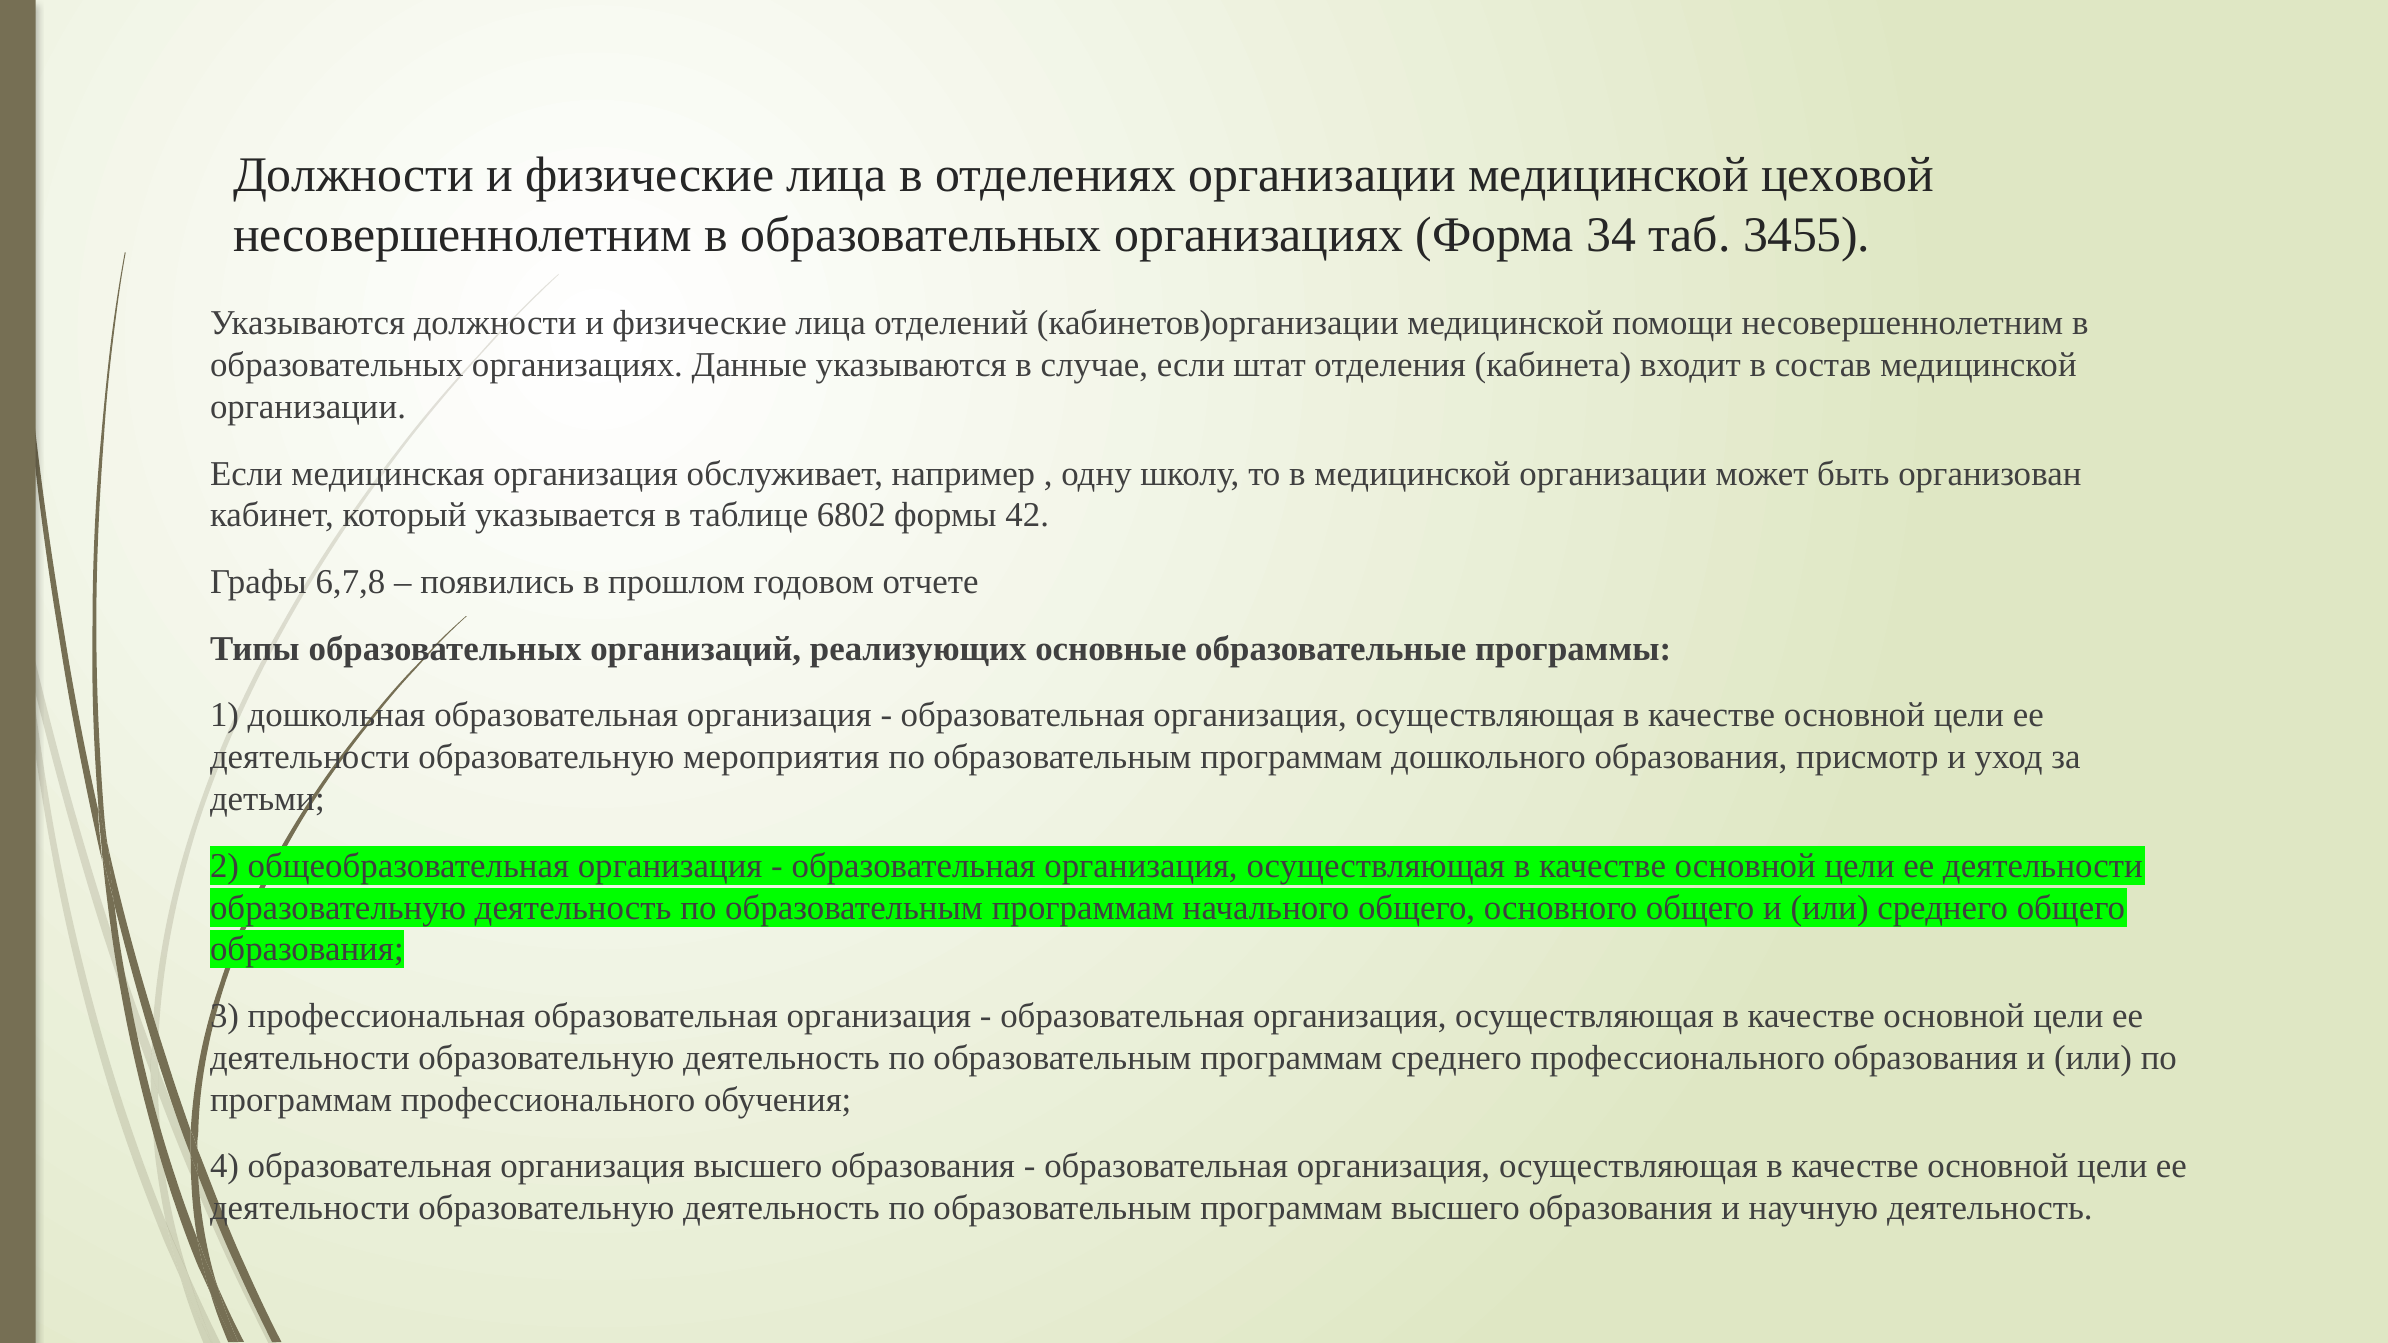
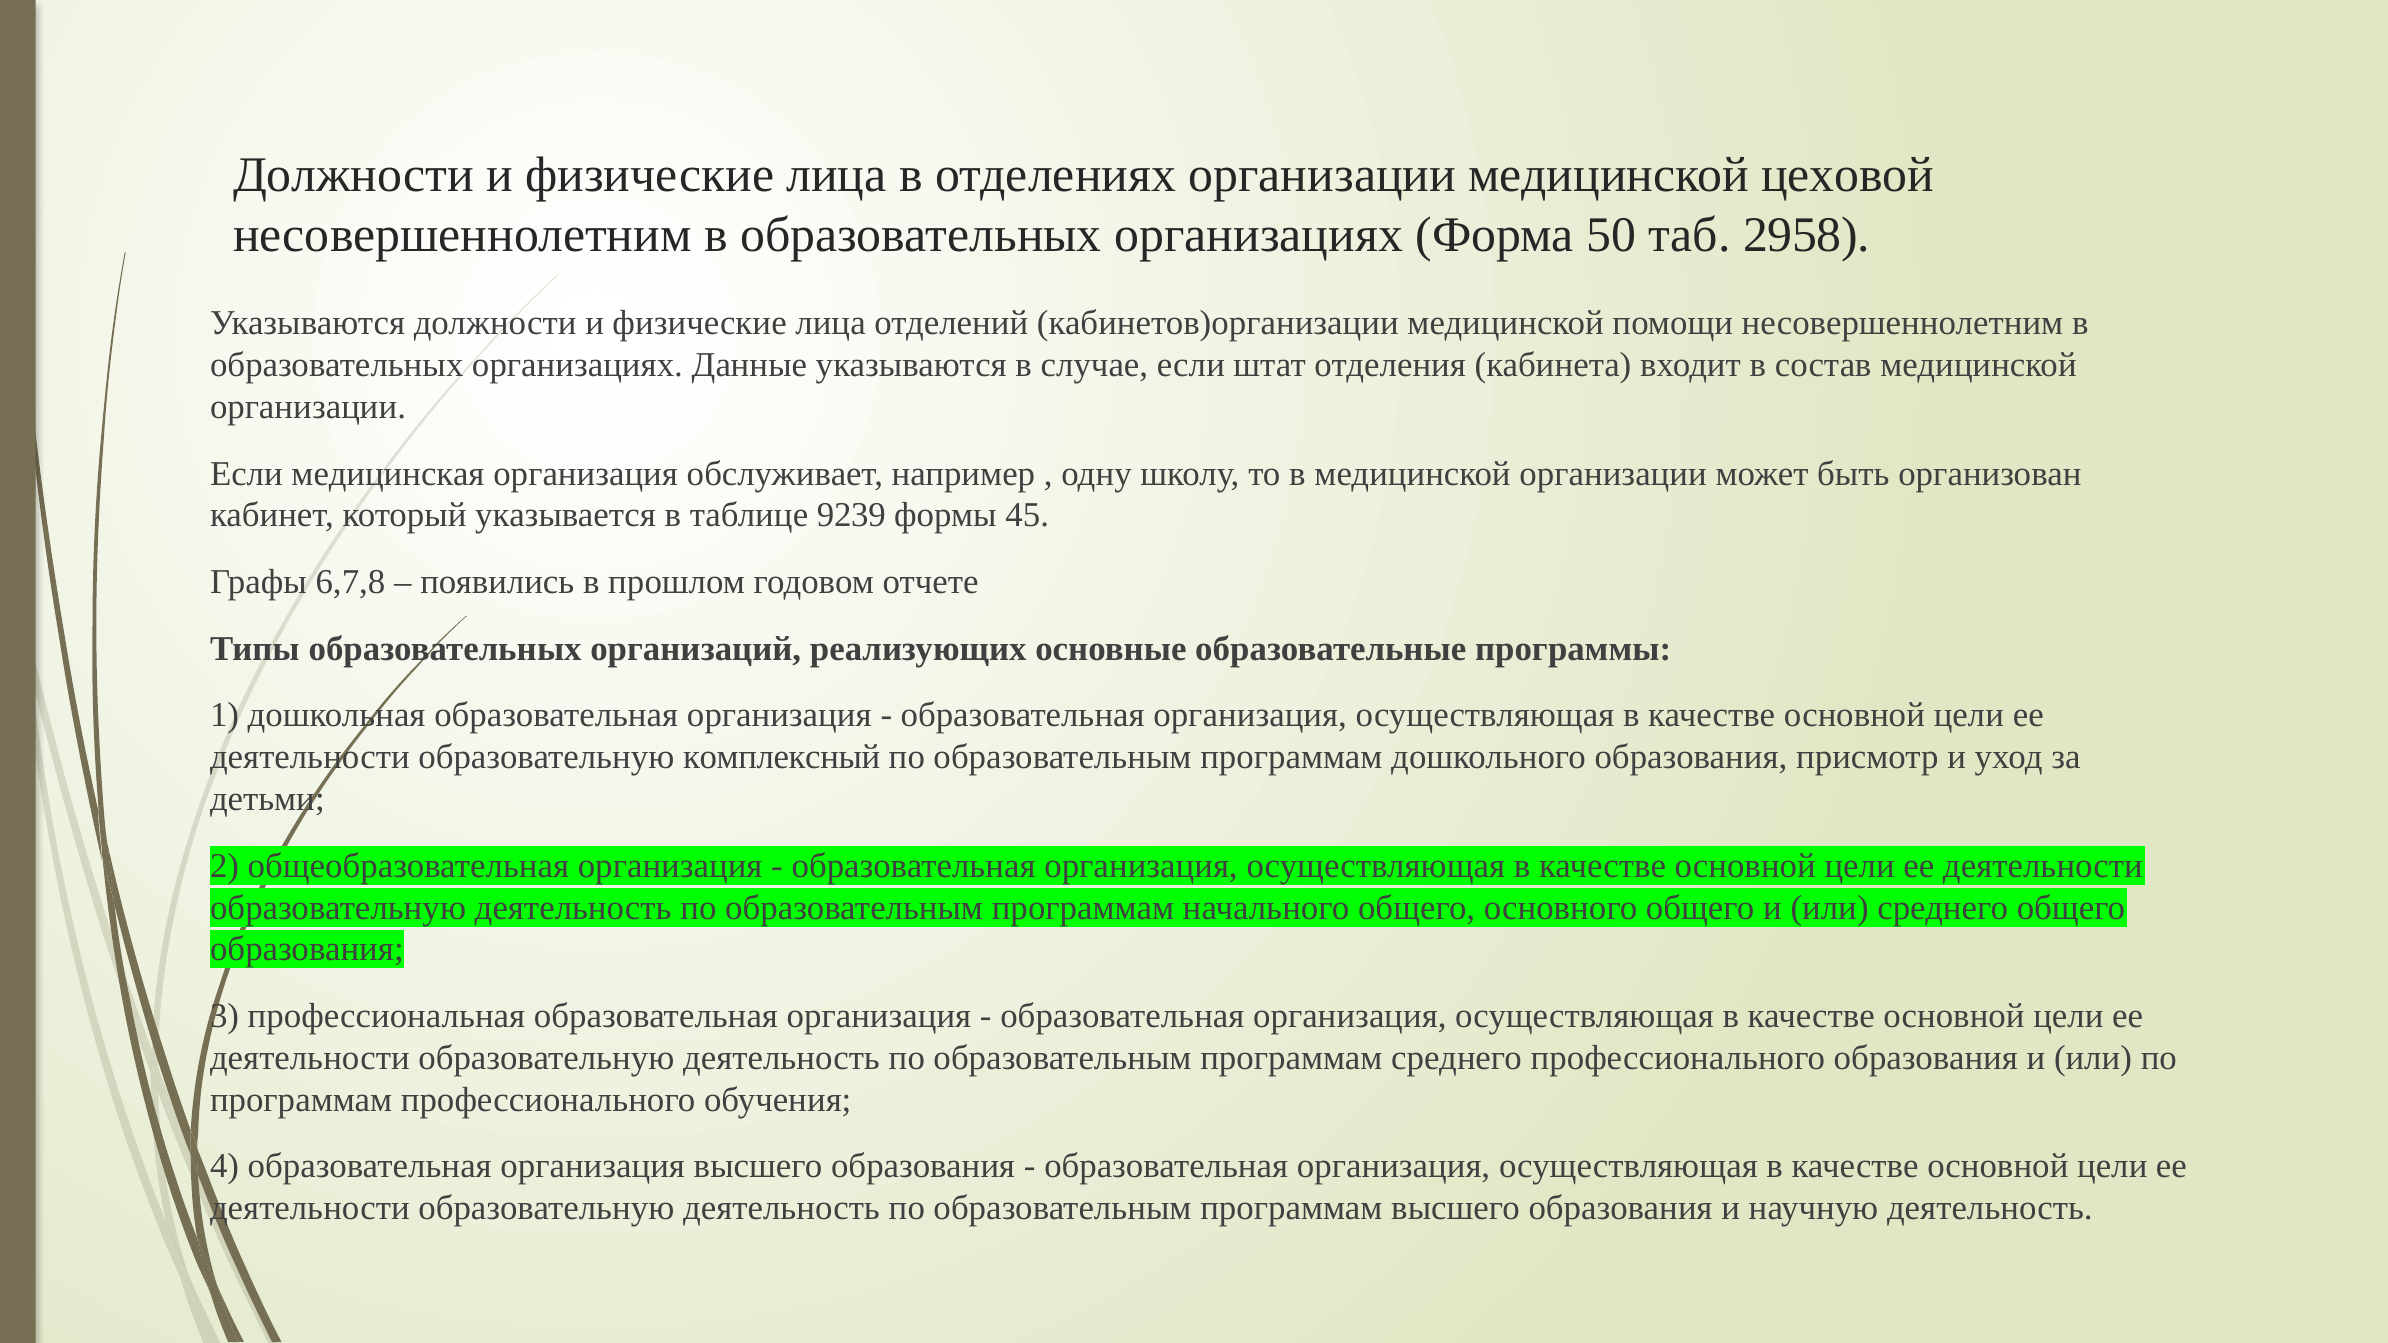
34: 34 -> 50 (1611, 235)
3455: 3455 -> 2958 (1807, 235)
6802: 6802 -> 9239 (851, 516)
42: 42 -> 45 (1027, 516)
мероприятия: мероприятия -> комплексный (782, 757)
